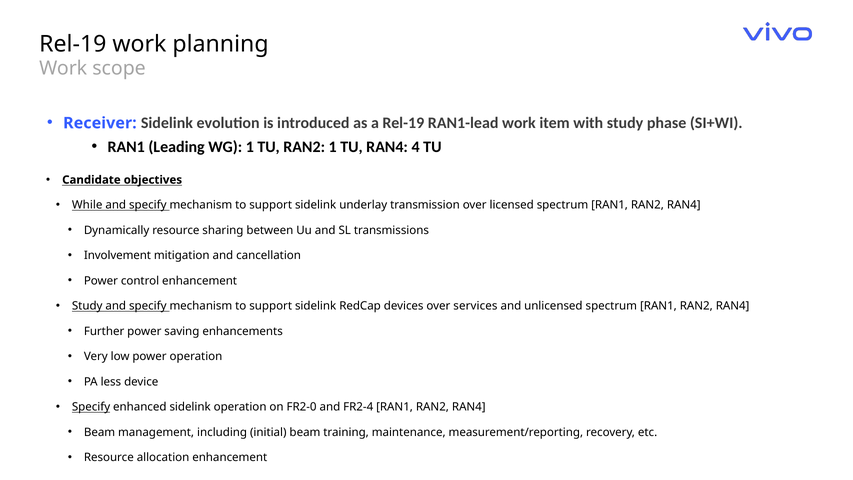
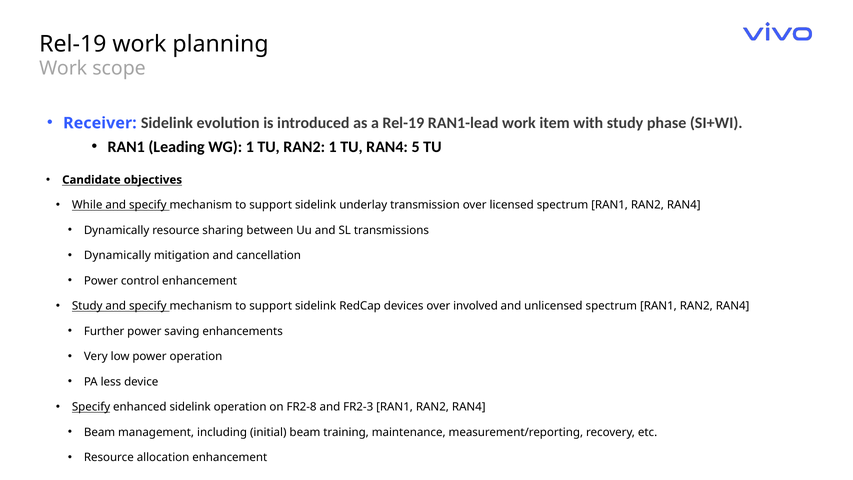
4: 4 -> 5 (416, 147)
Involvement: Involvement -> Dynamically (117, 256)
services: services -> involved (476, 306)
FR2-0: FR2-0 -> FR2-8 (302, 407)
FR2-4: FR2-4 -> FR2-3 (358, 407)
